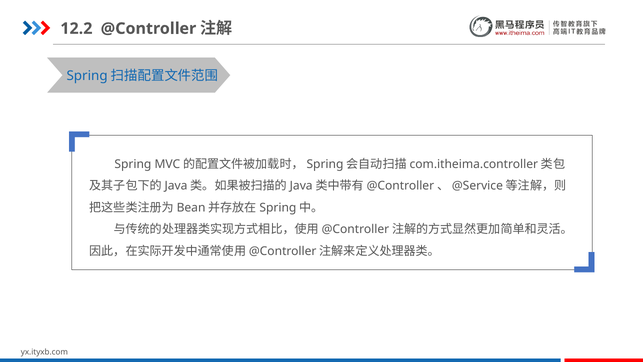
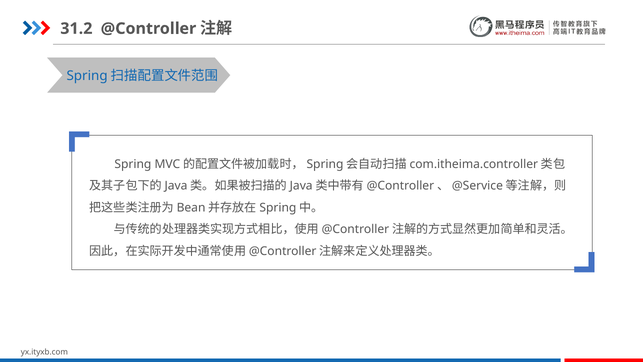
12.2: 12.2 -> 31.2 (76, 29)
